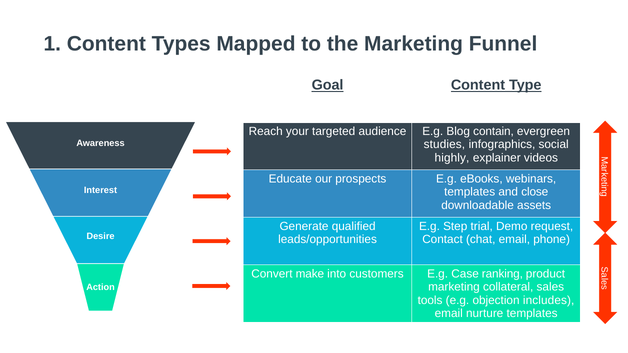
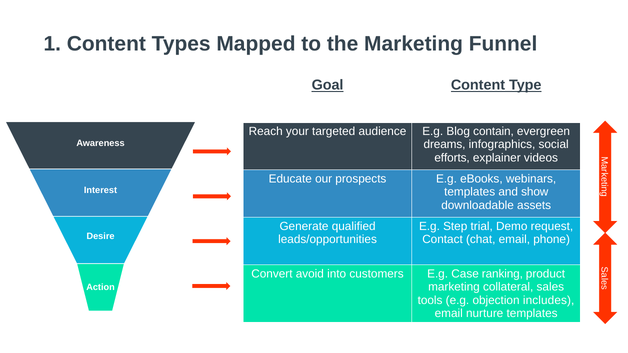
studies: studies -> dreams (445, 145)
highly: highly -> efforts (452, 158)
close: close -> show (535, 192)
make: make -> avoid (310, 274)
